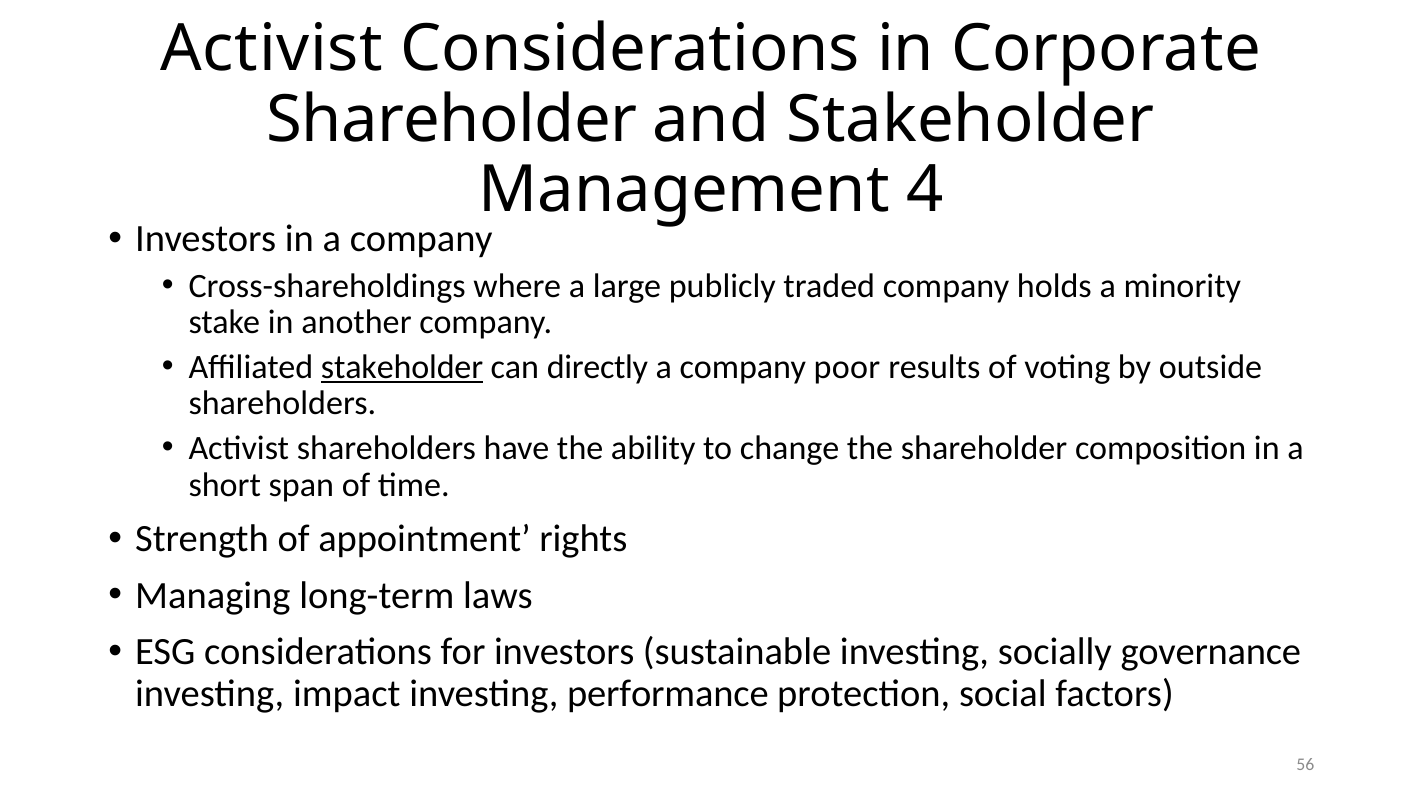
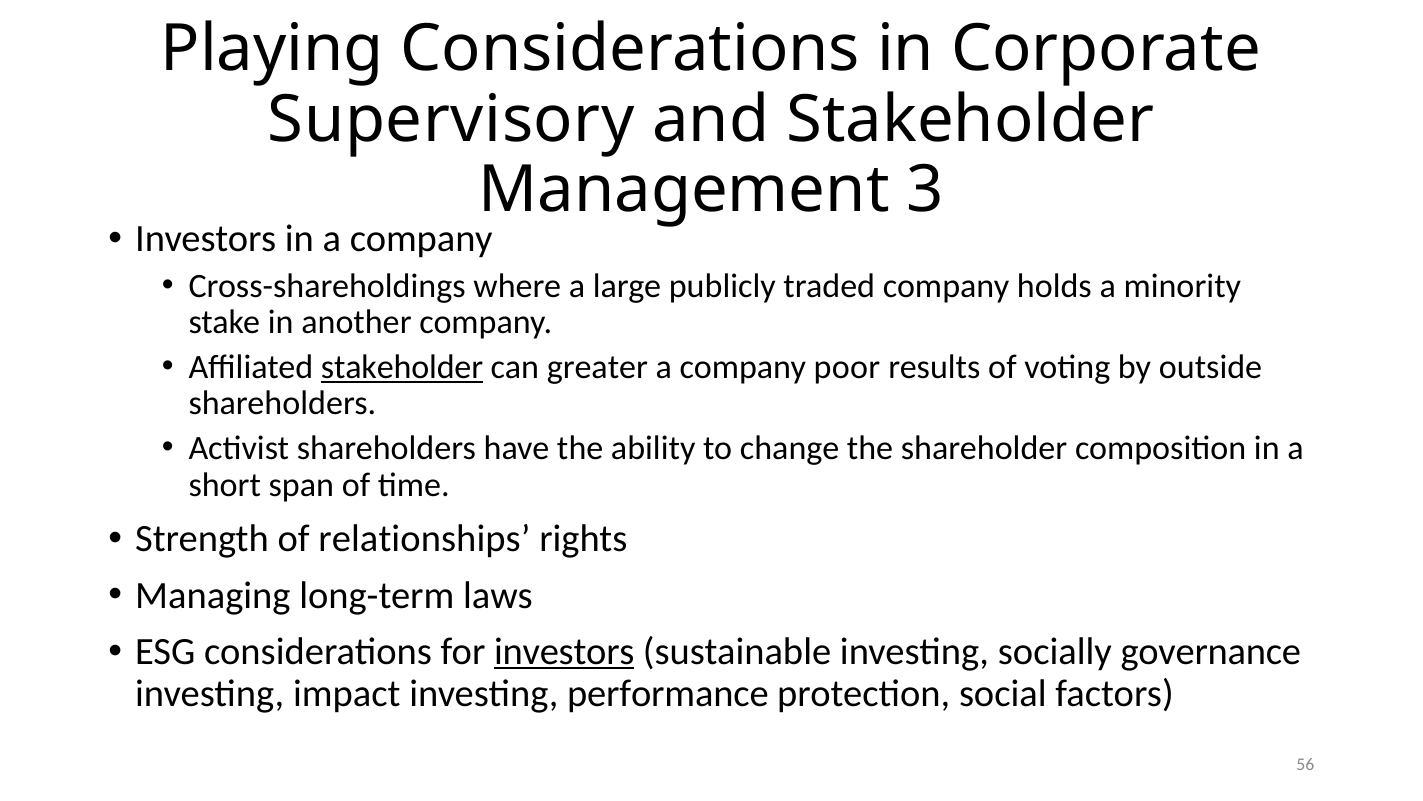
Activist: Activist -> Playing (272, 49)
Shareholder: Shareholder -> Supervisory (451, 120)
4: 4 -> 3 (926, 190)
directly: directly -> greater (597, 367)
appointment: appointment -> relationships (424, 538)
investors underline: none -> present (564, 651)
